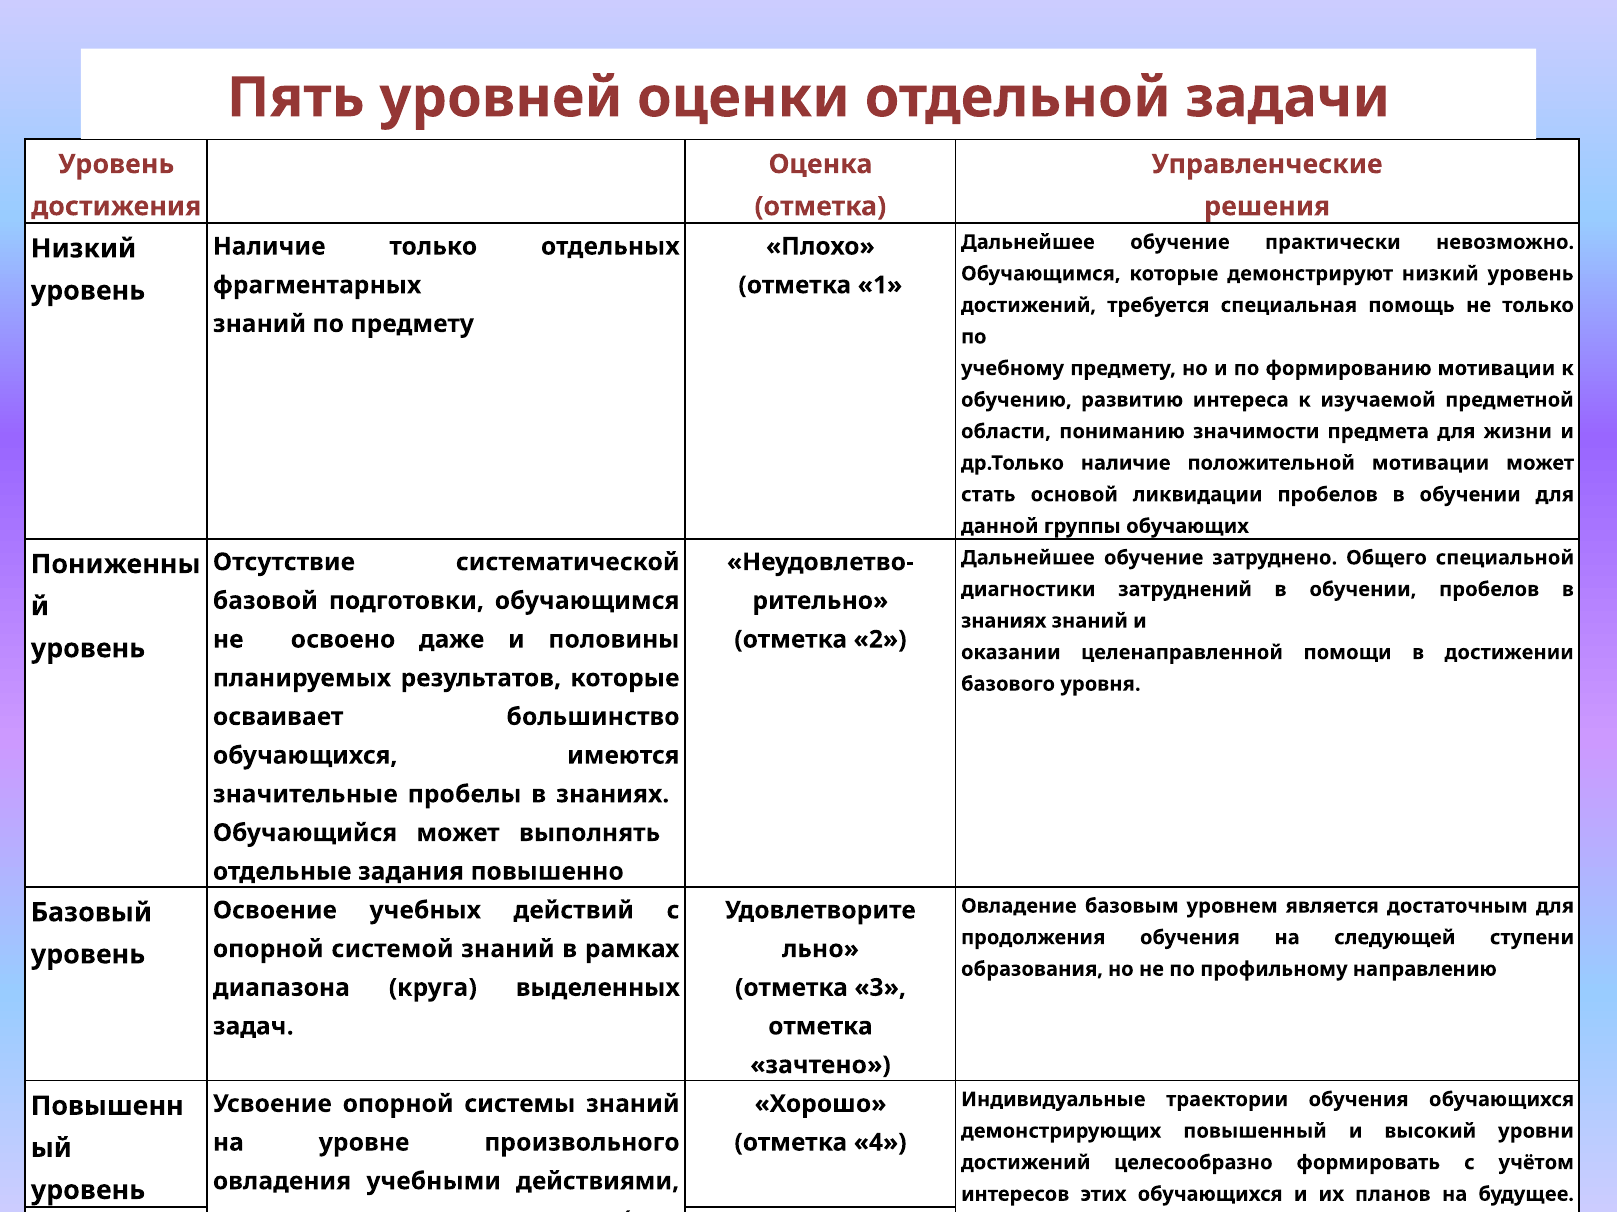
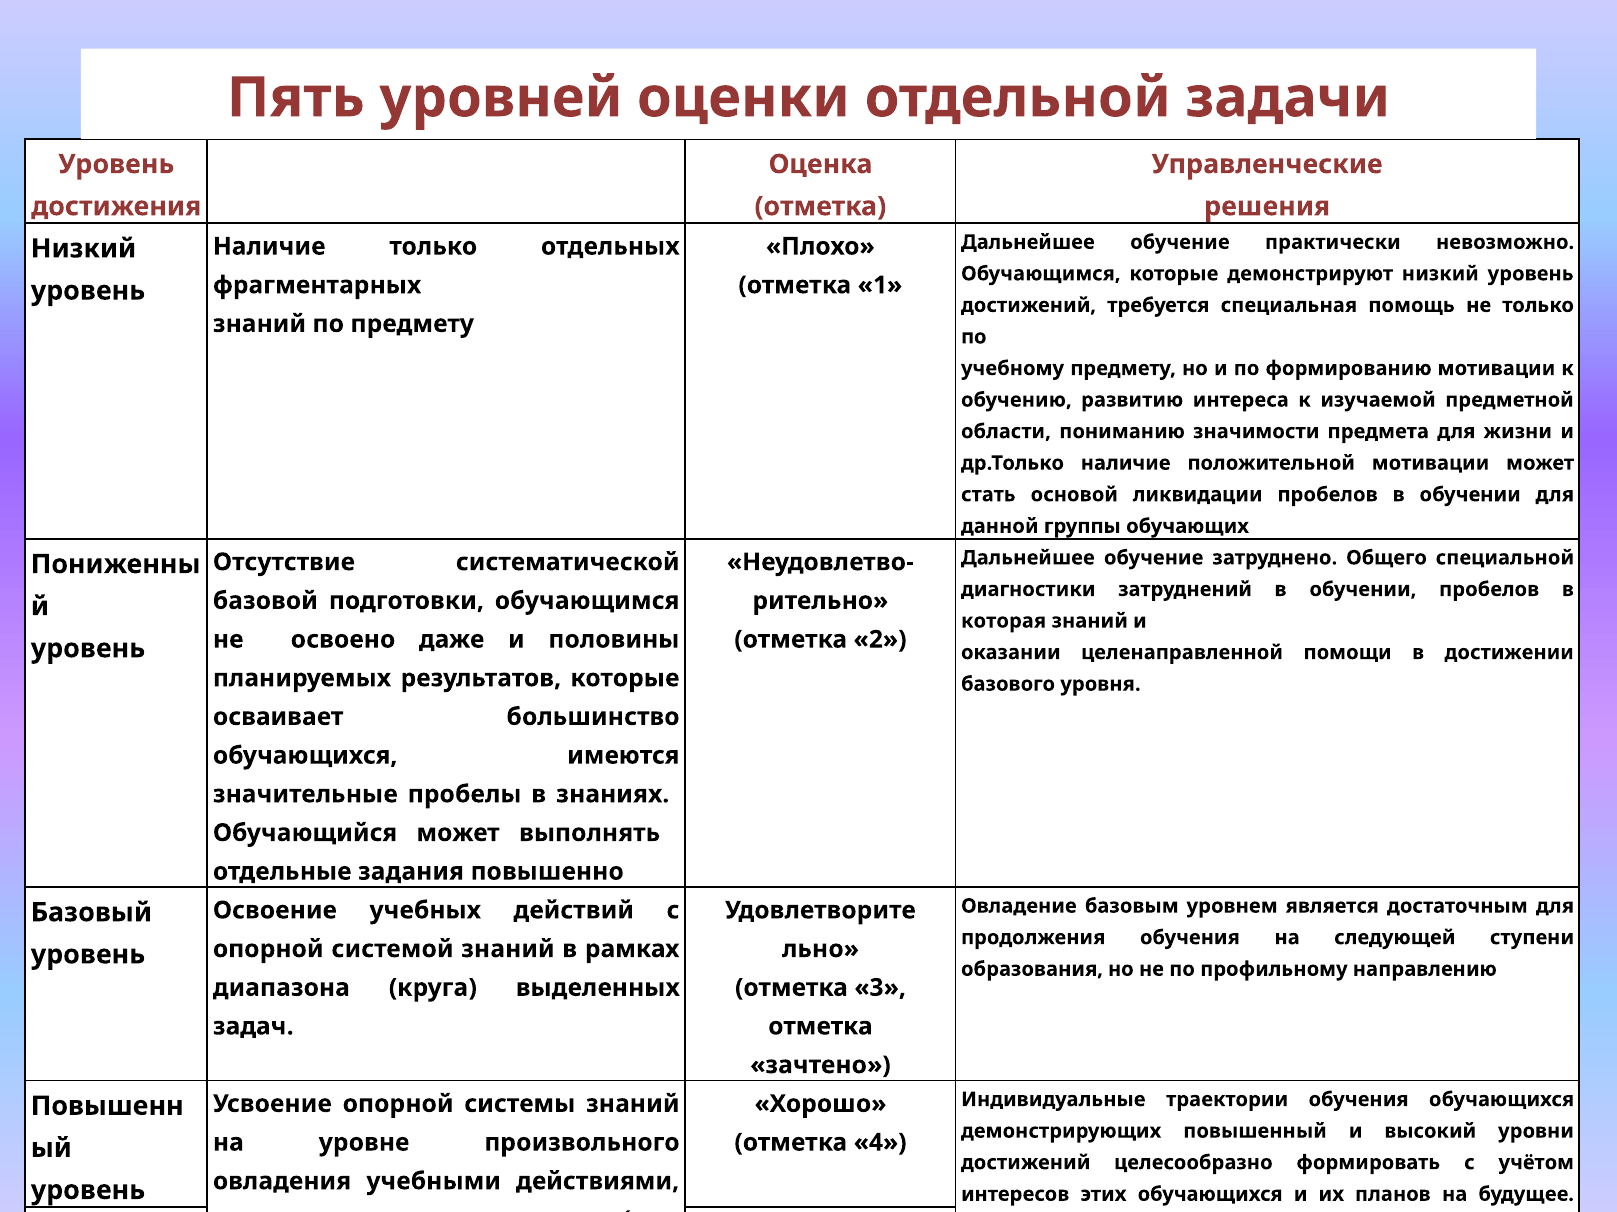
знаниях: знаниях -> которая (1004, 621)
